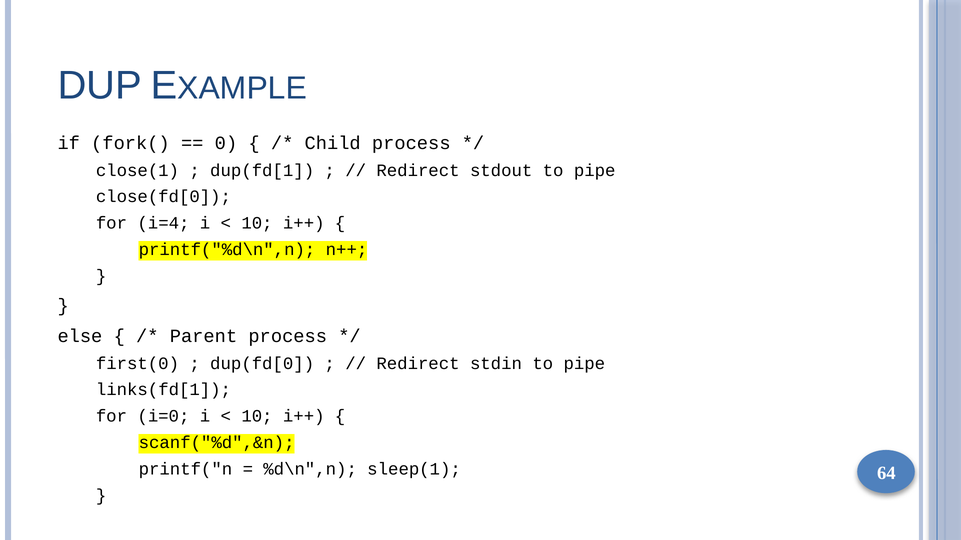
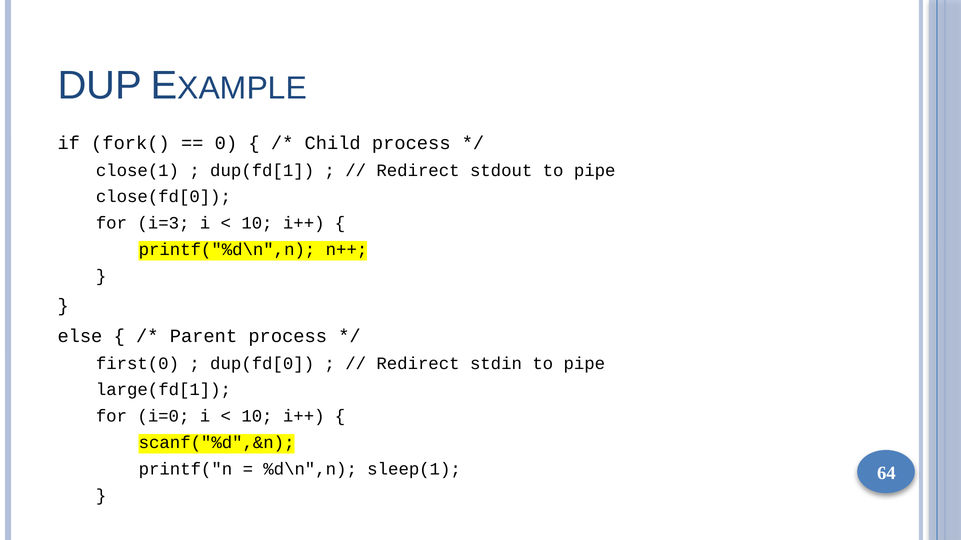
i=4: i=4 -> i=3 (163, 223)
links(fd[1: links(fd[1 -> large(fd[1 (163, 390)
